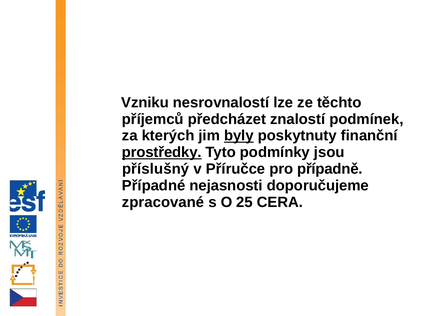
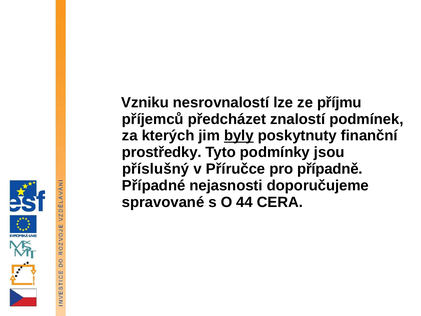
těchto: těchto -> příjmu (339, 102)
prostředky underline: present -> none (162, 152)
zpracované: zpracované -> spravované (163, 202)
25: 25 -> 44 (245, 202)
